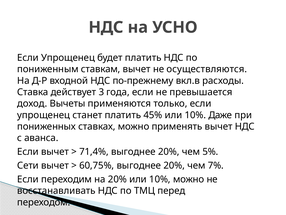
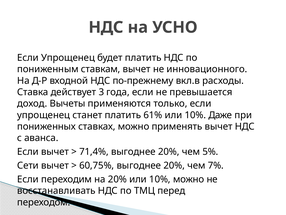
осуществляются: осуществляются -> инновационного (207, 69)
45%: 45% -> 61% (153, 115)
